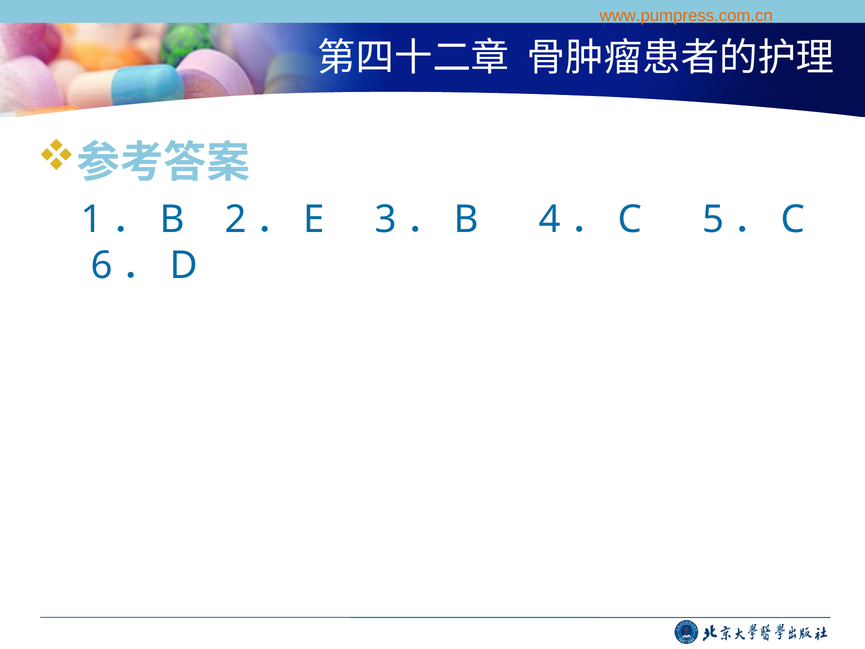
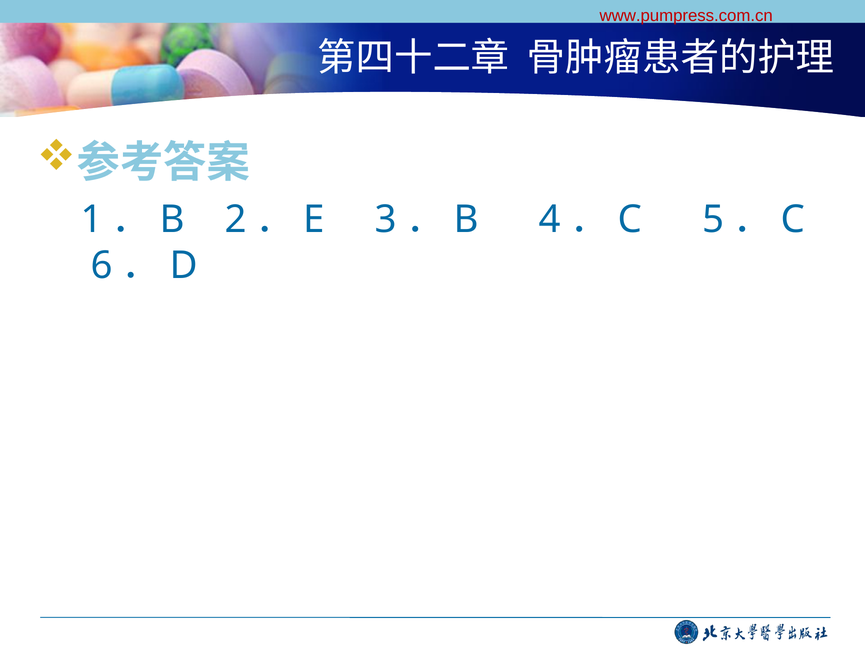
www.pumpress.com.cn colour: orange -> red (686, 16)
